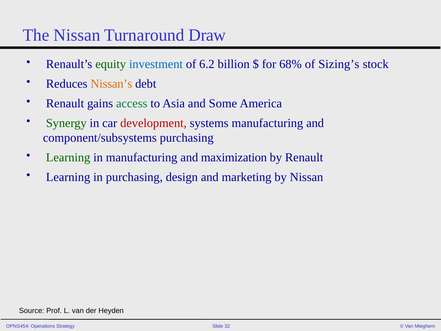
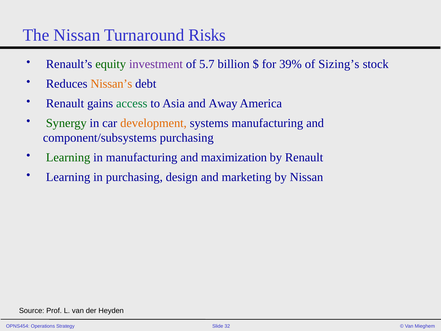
Draw: Draw -> Risks (207, 35)
investment colour: blue -> purple (156, 64)
6.2: 6.2 -> 5.7 (207, 64)
68%: 68% -> 39% (291, 64)
Some: Some -> Away (223, 103)
development colour: red -> orange (154, 123)
